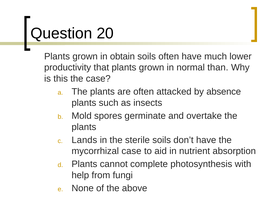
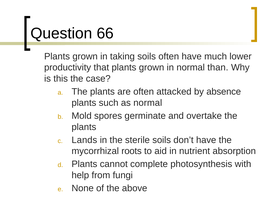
20: 20 -> 66 (105, 33)
obtain: obtain -> taking (122, 56)
as insects: insects -> normal (148, 103)
mycorrhizal case: case -> roots (132, 151)
